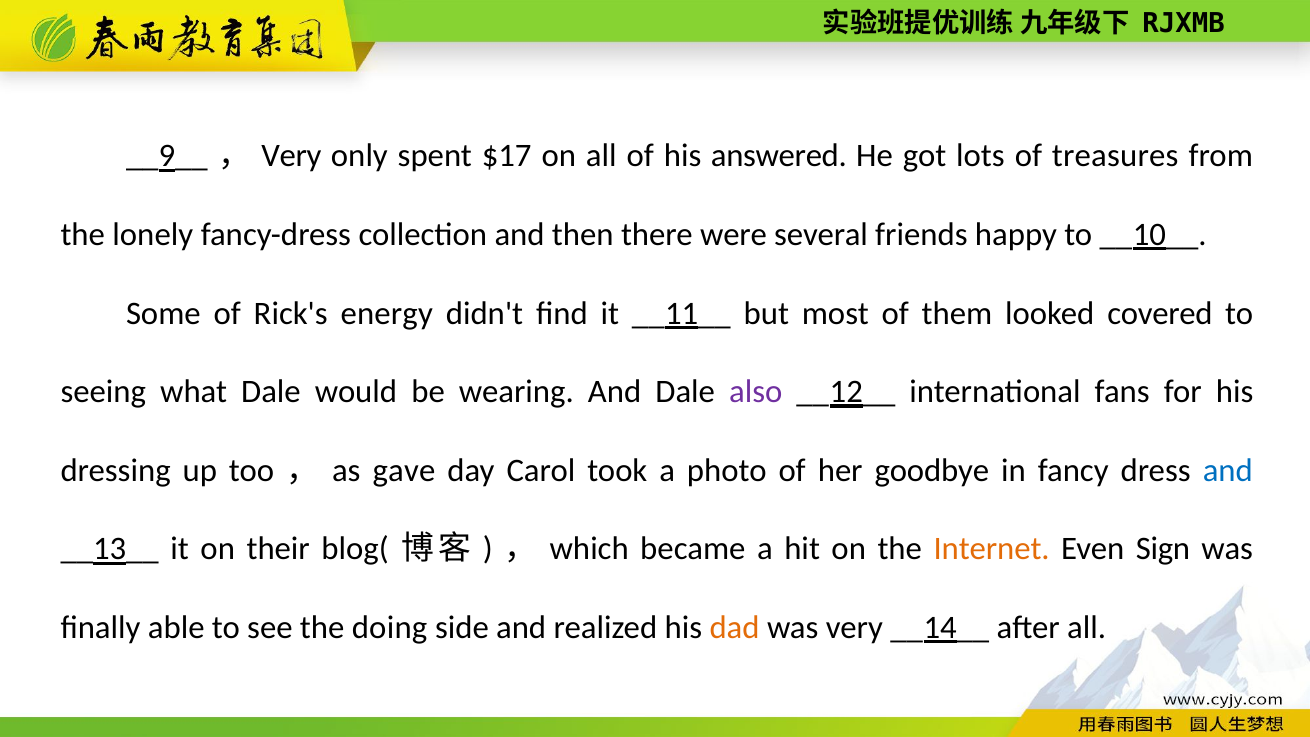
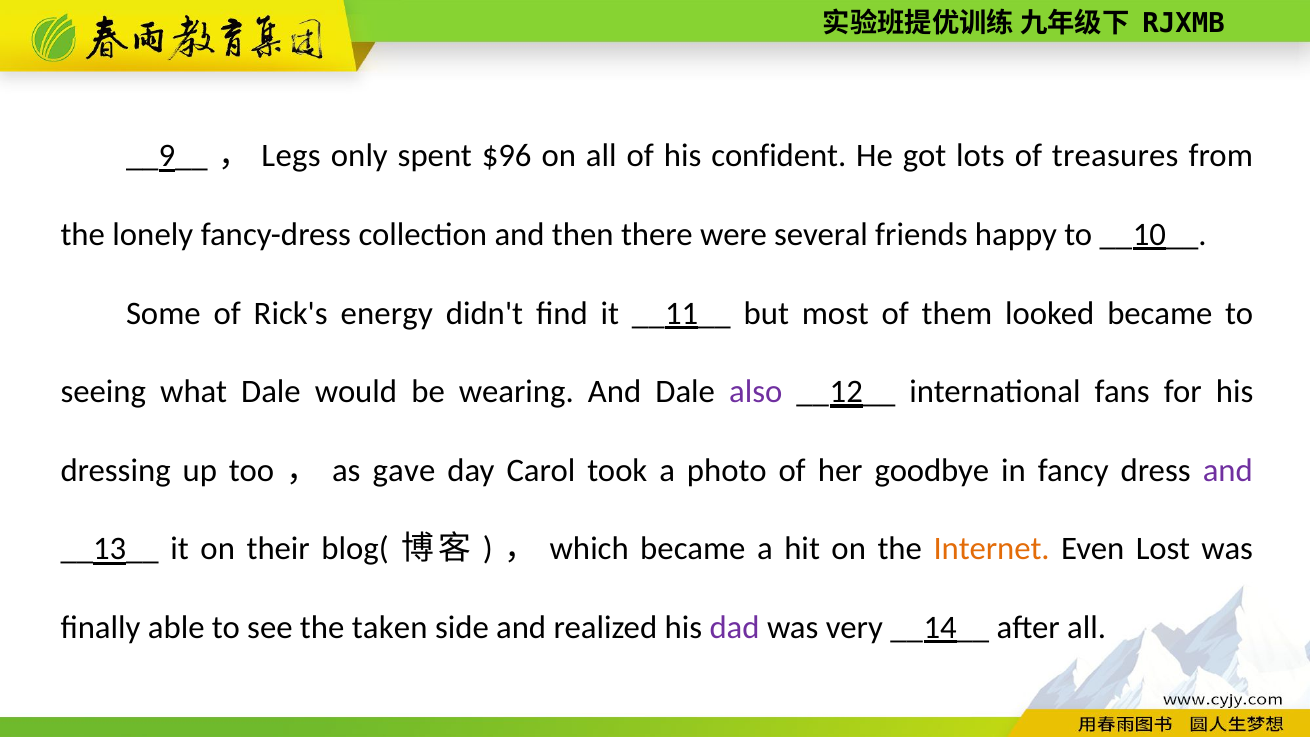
Very: Very -> Legs (291, 156)
$17: $17 -> $96 (507, 156)
answered: answered -> confident (779, 156)
looked covered: covered -> became (1160, 313)
and colour: blue -> purple (1228, 470)
Sign: Sign -> Lost (1163, 549)
doing: doing -> taken (390, 628)
dad colour: orange -> purple (735, 628)
